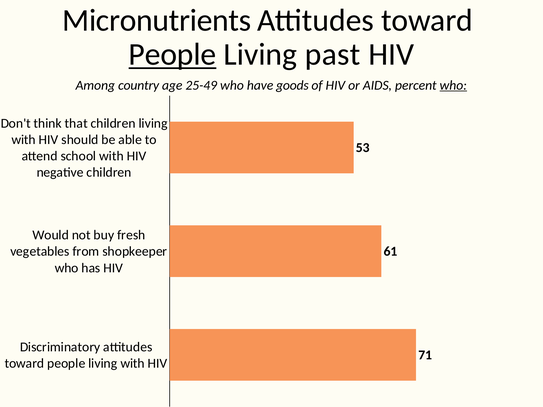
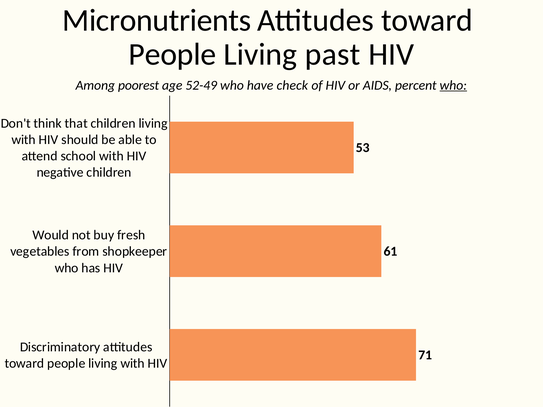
People underline: present -> none (172, 55)
country: country -> poorest (139, 85)
25-49: 25-49 -> 52-49 (201, 85)
goods: goods -> check (292, 85)
